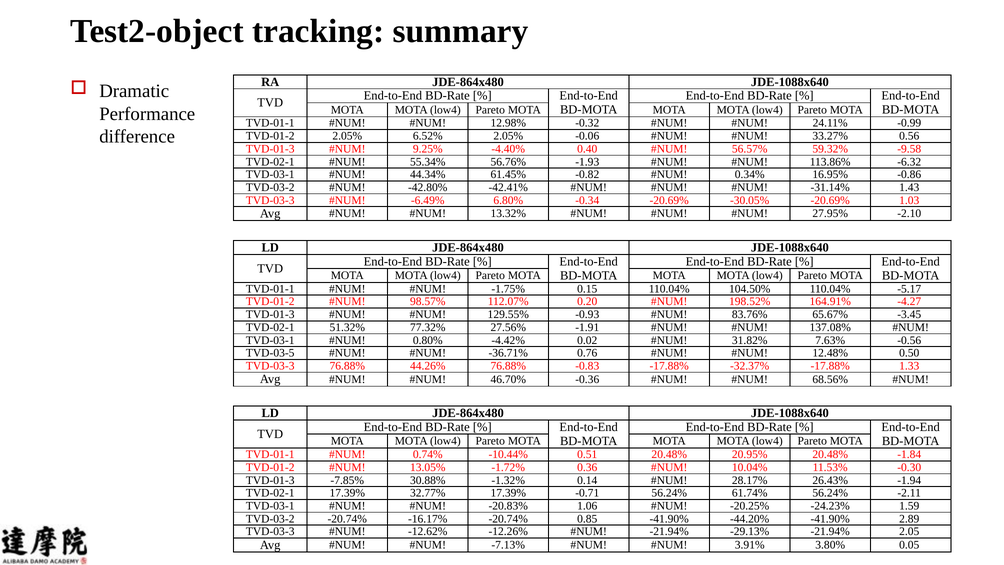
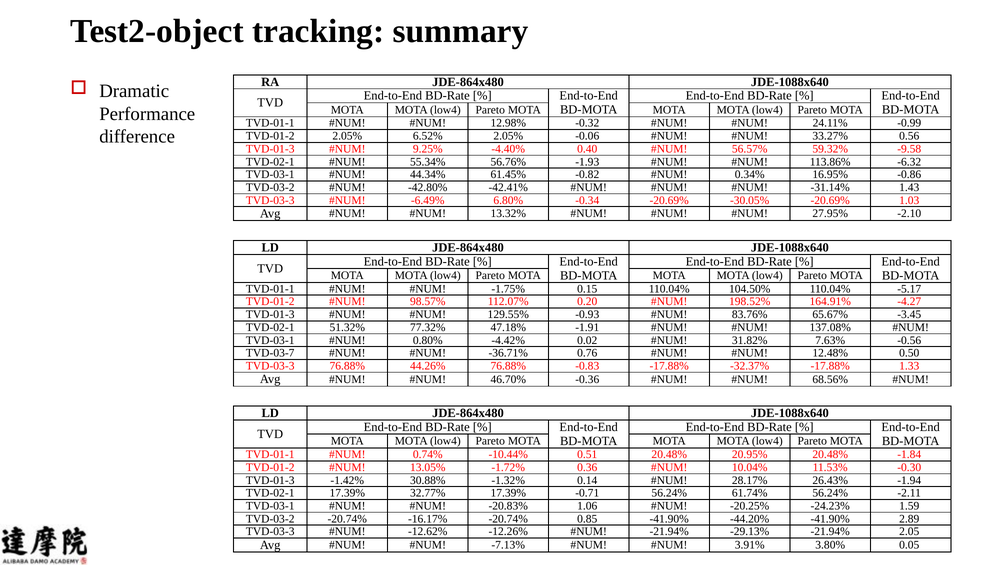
27.56%: 27.56% -> 47.18% (508, 327)
TVD-03-5: TVD-03-5 -> TVD-03-7 (270, 353)
-7.85%: -7.85% -> -1.42% (347, 480)
